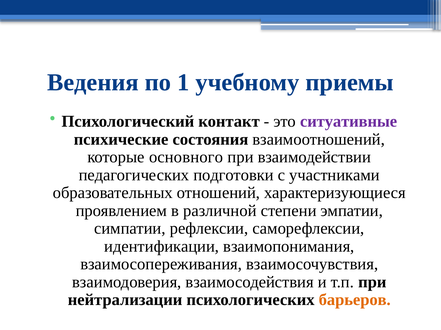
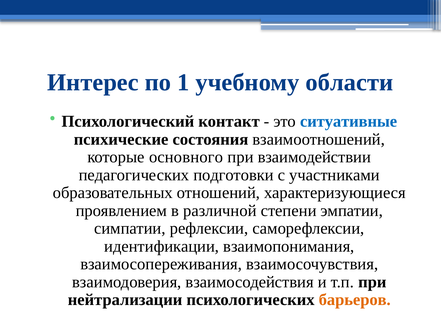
Ведения: Ведения -> Интерес (93, 83)
приемы: приемы -> области (349, 83)
ситуативные colour: purple -> blue (349, 122)
